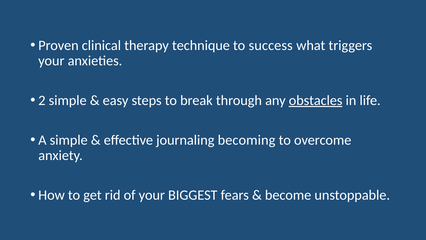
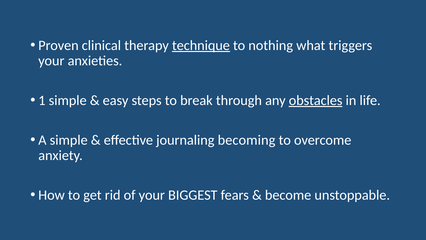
technique underline: none -> present (201, 45)
success: success -> nothing (271, 45)
2: 2 -> 1 (42, 100)
